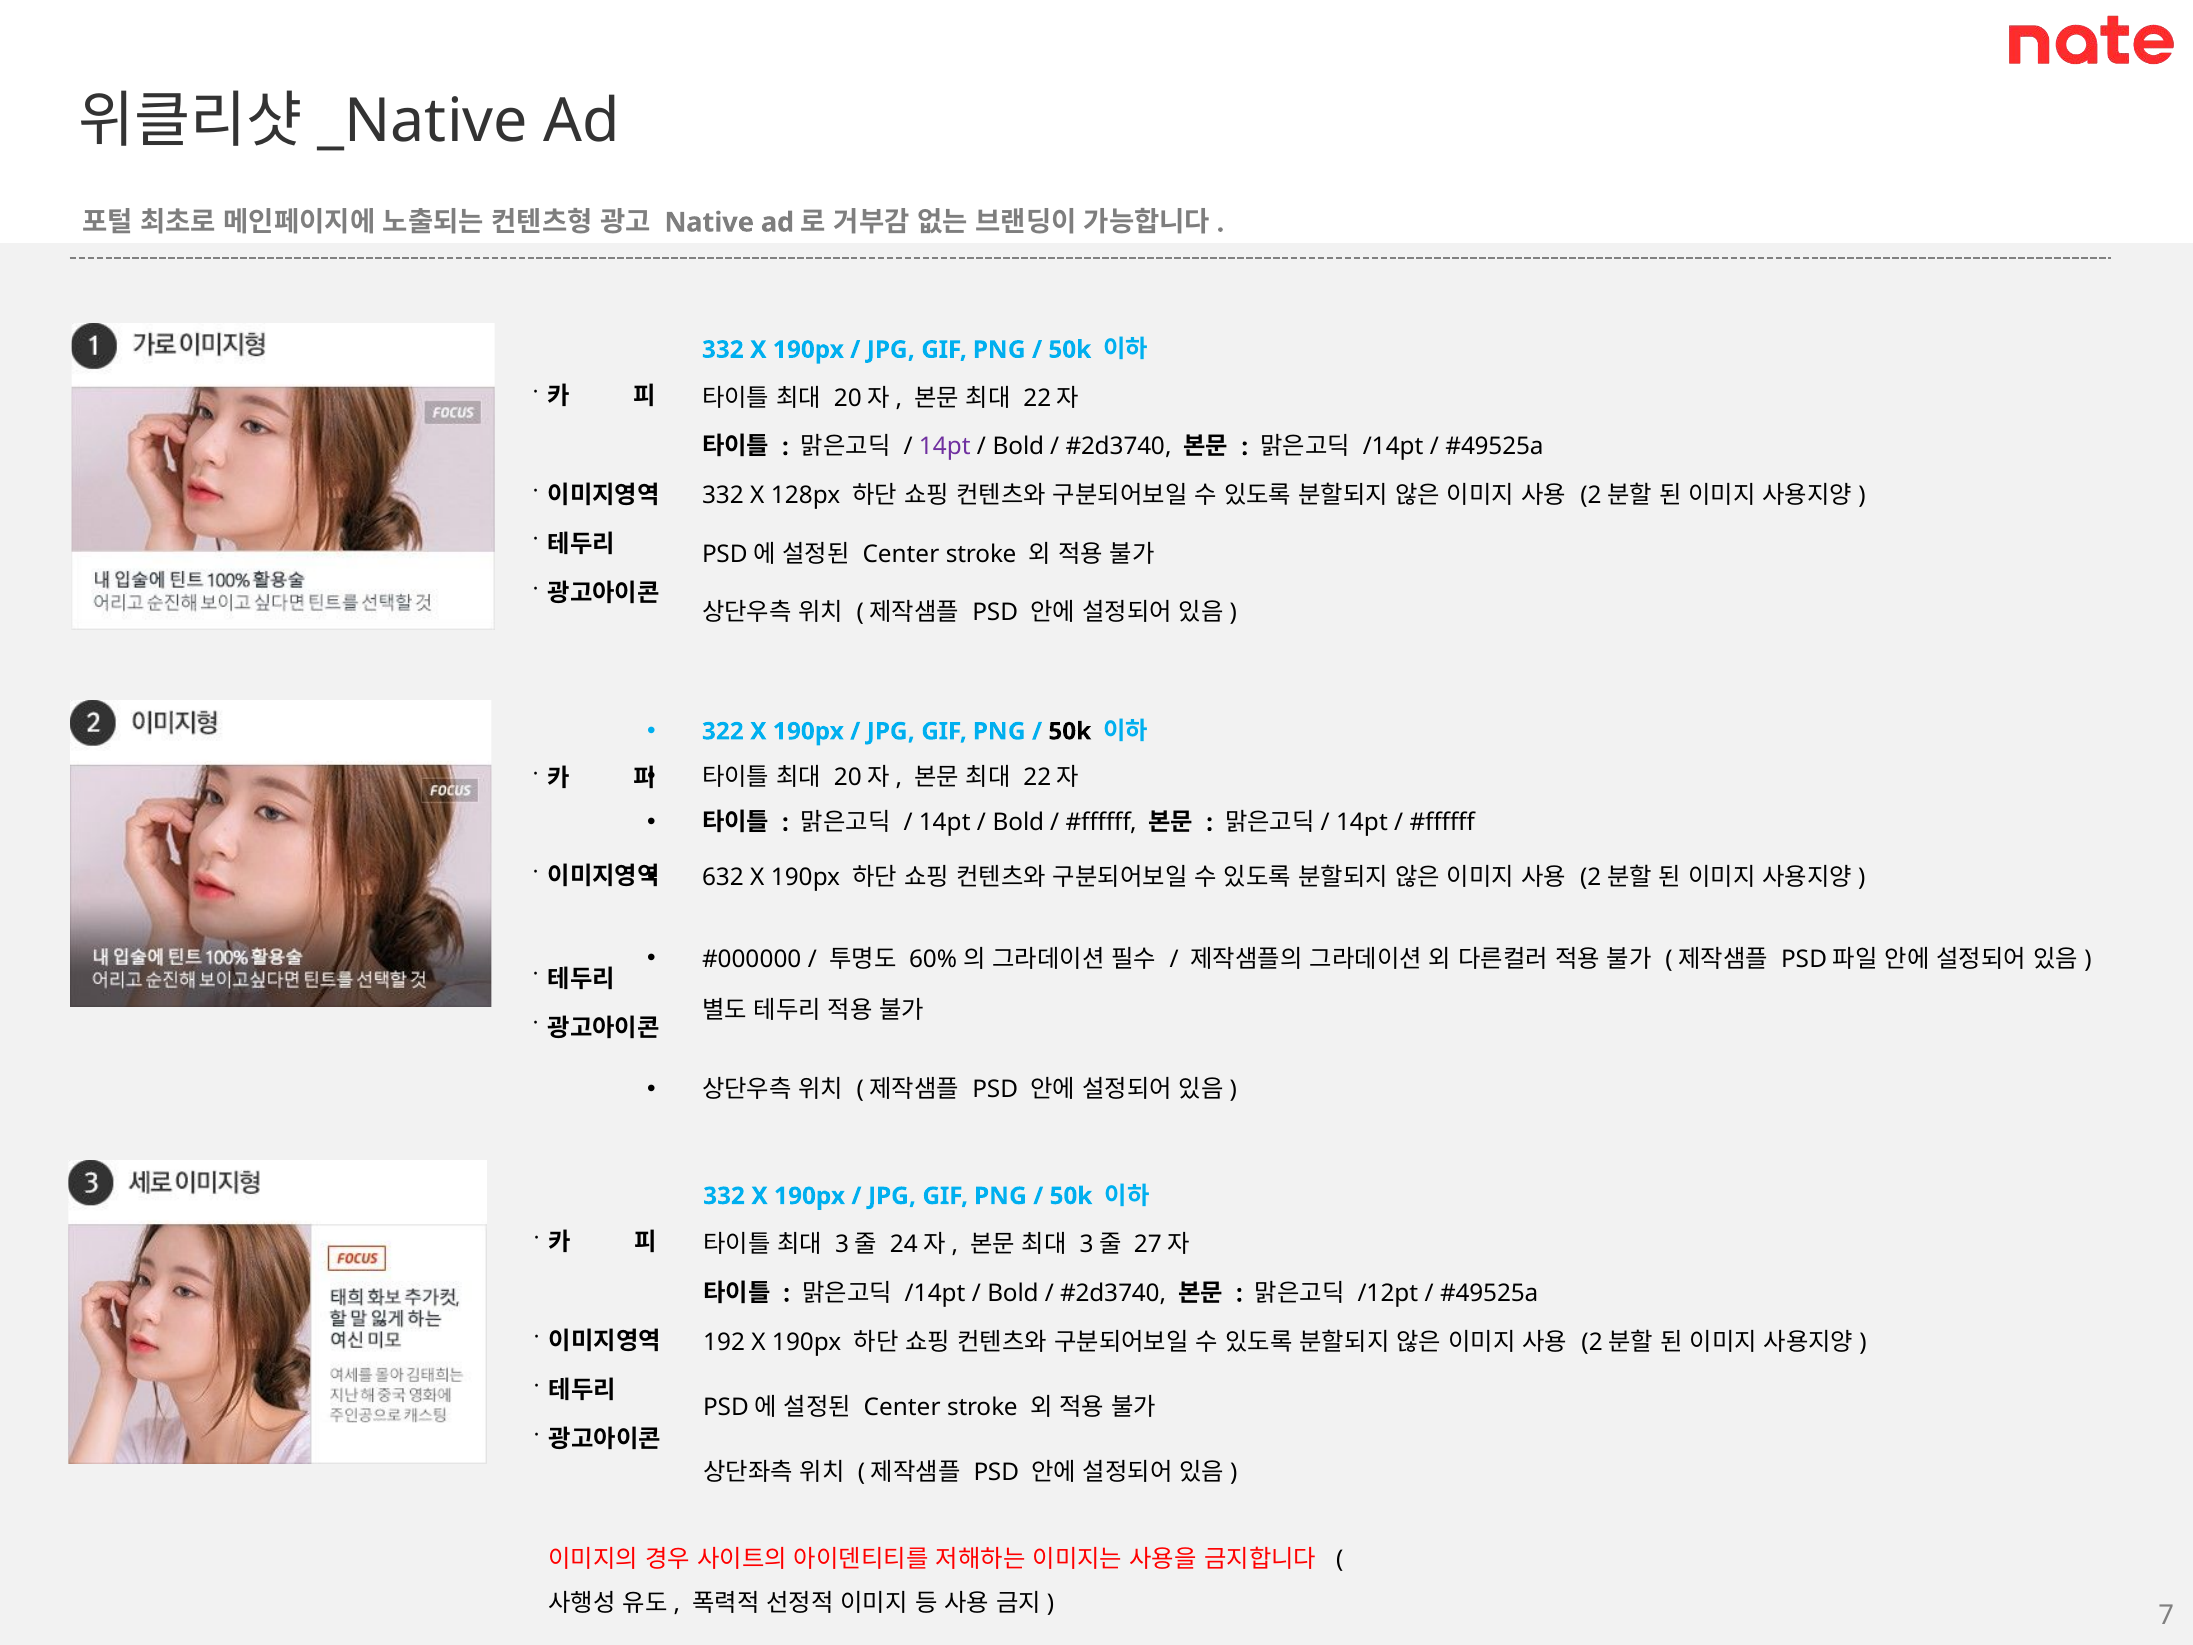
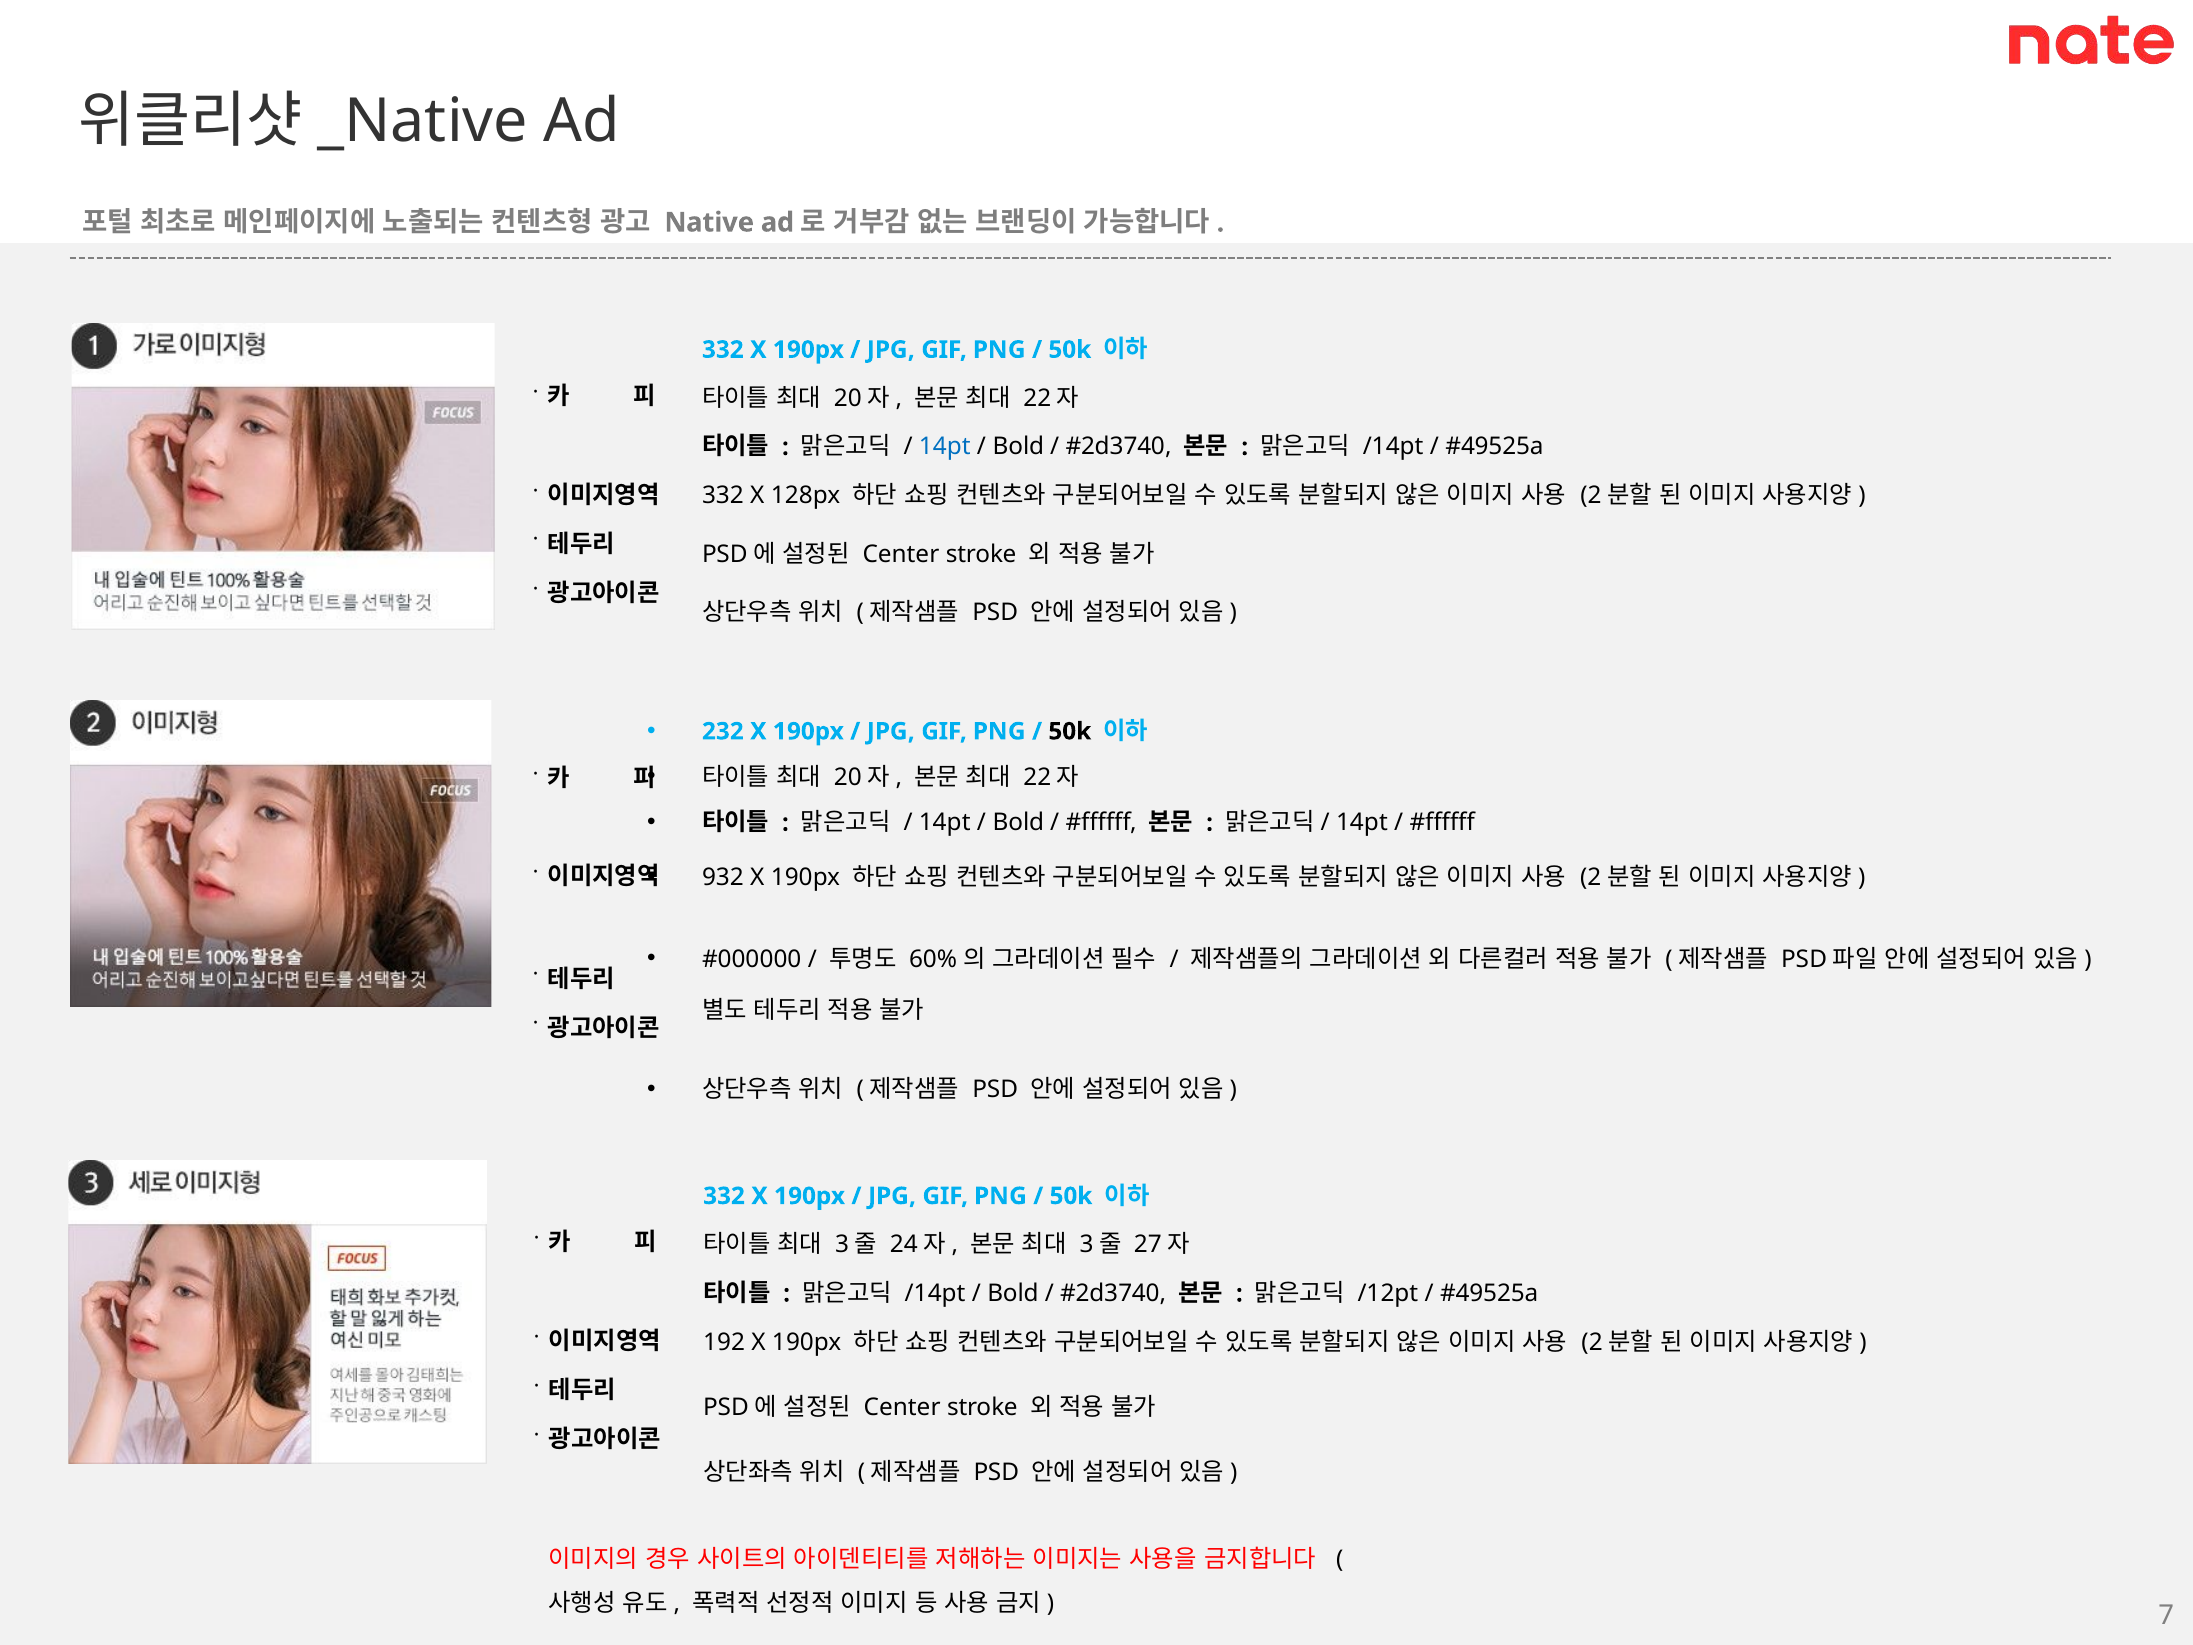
14pt colour: purple -> blue (945, 447)
322: 322 -> 232 (723, 731)
632: 632 -> 932 (723, 877)
